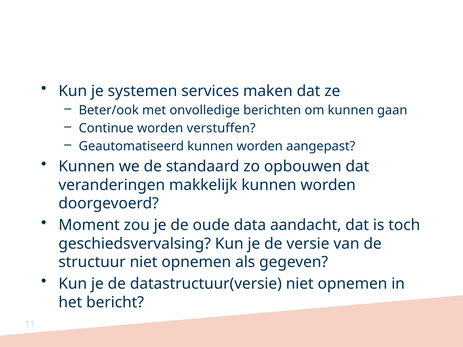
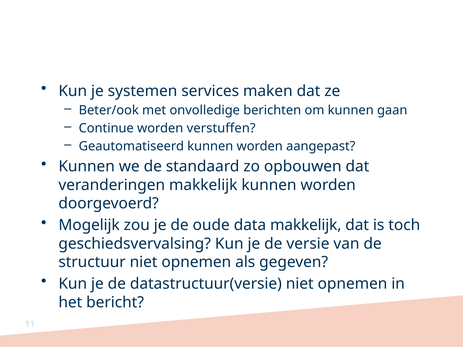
Moment: Moment -> Mogelijk (89, 225)
data aandacht: aandacht -> makkelijk (306, 225)
